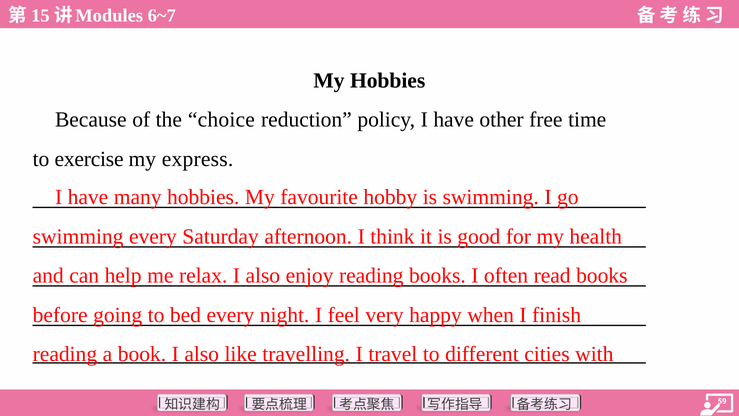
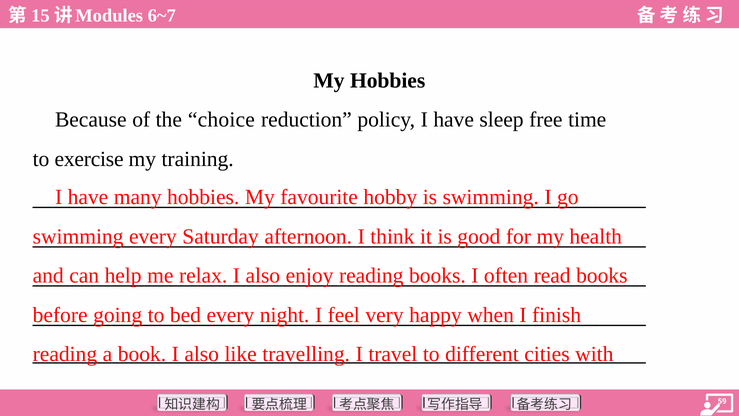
other: other -> sleep (502, 120)
express: express -> training (198, 159)
